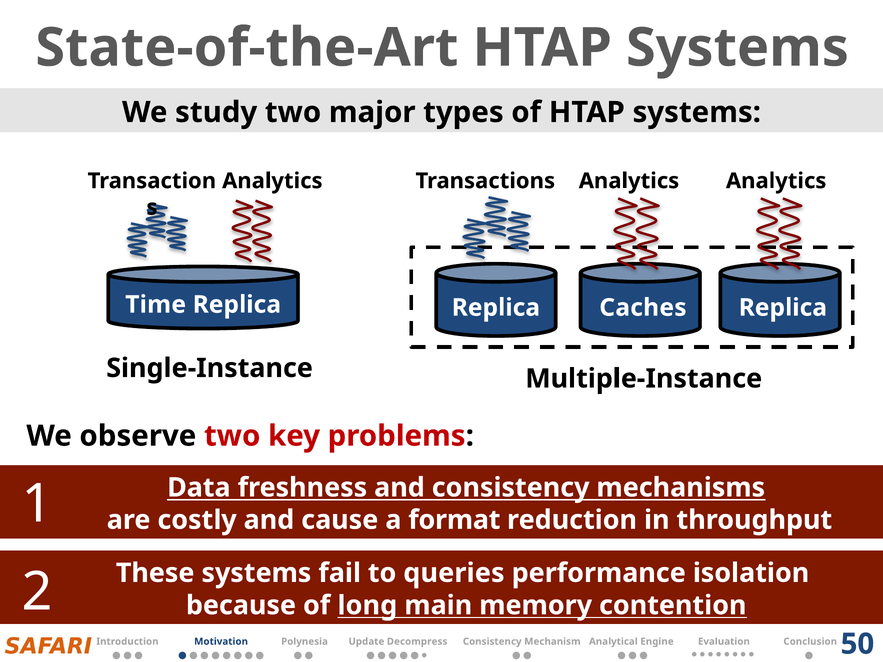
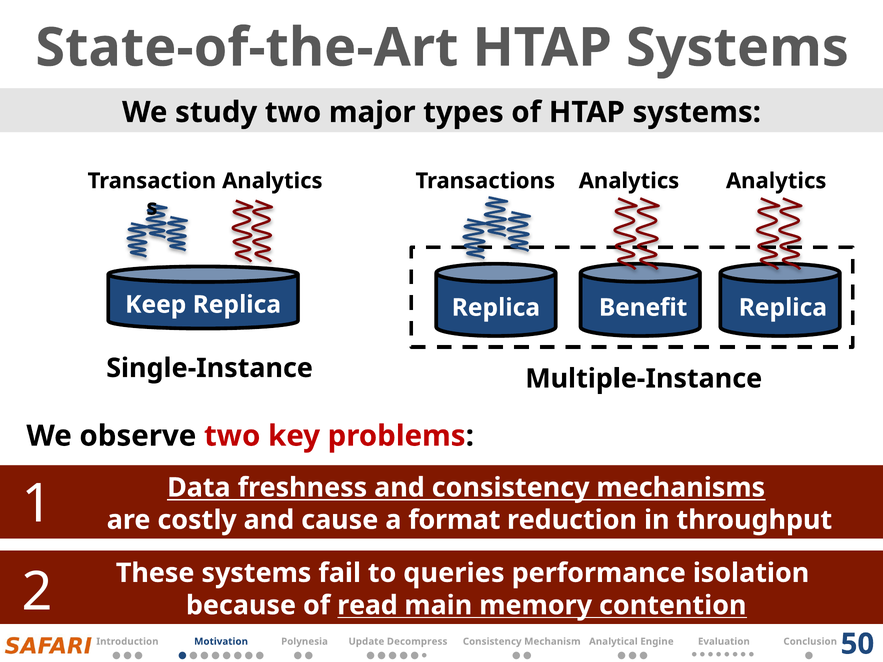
Time: Time -> Keep (156, 305)
Caches: Caches -> Benefit (643, 308)
long: long -> read (368, 606)
